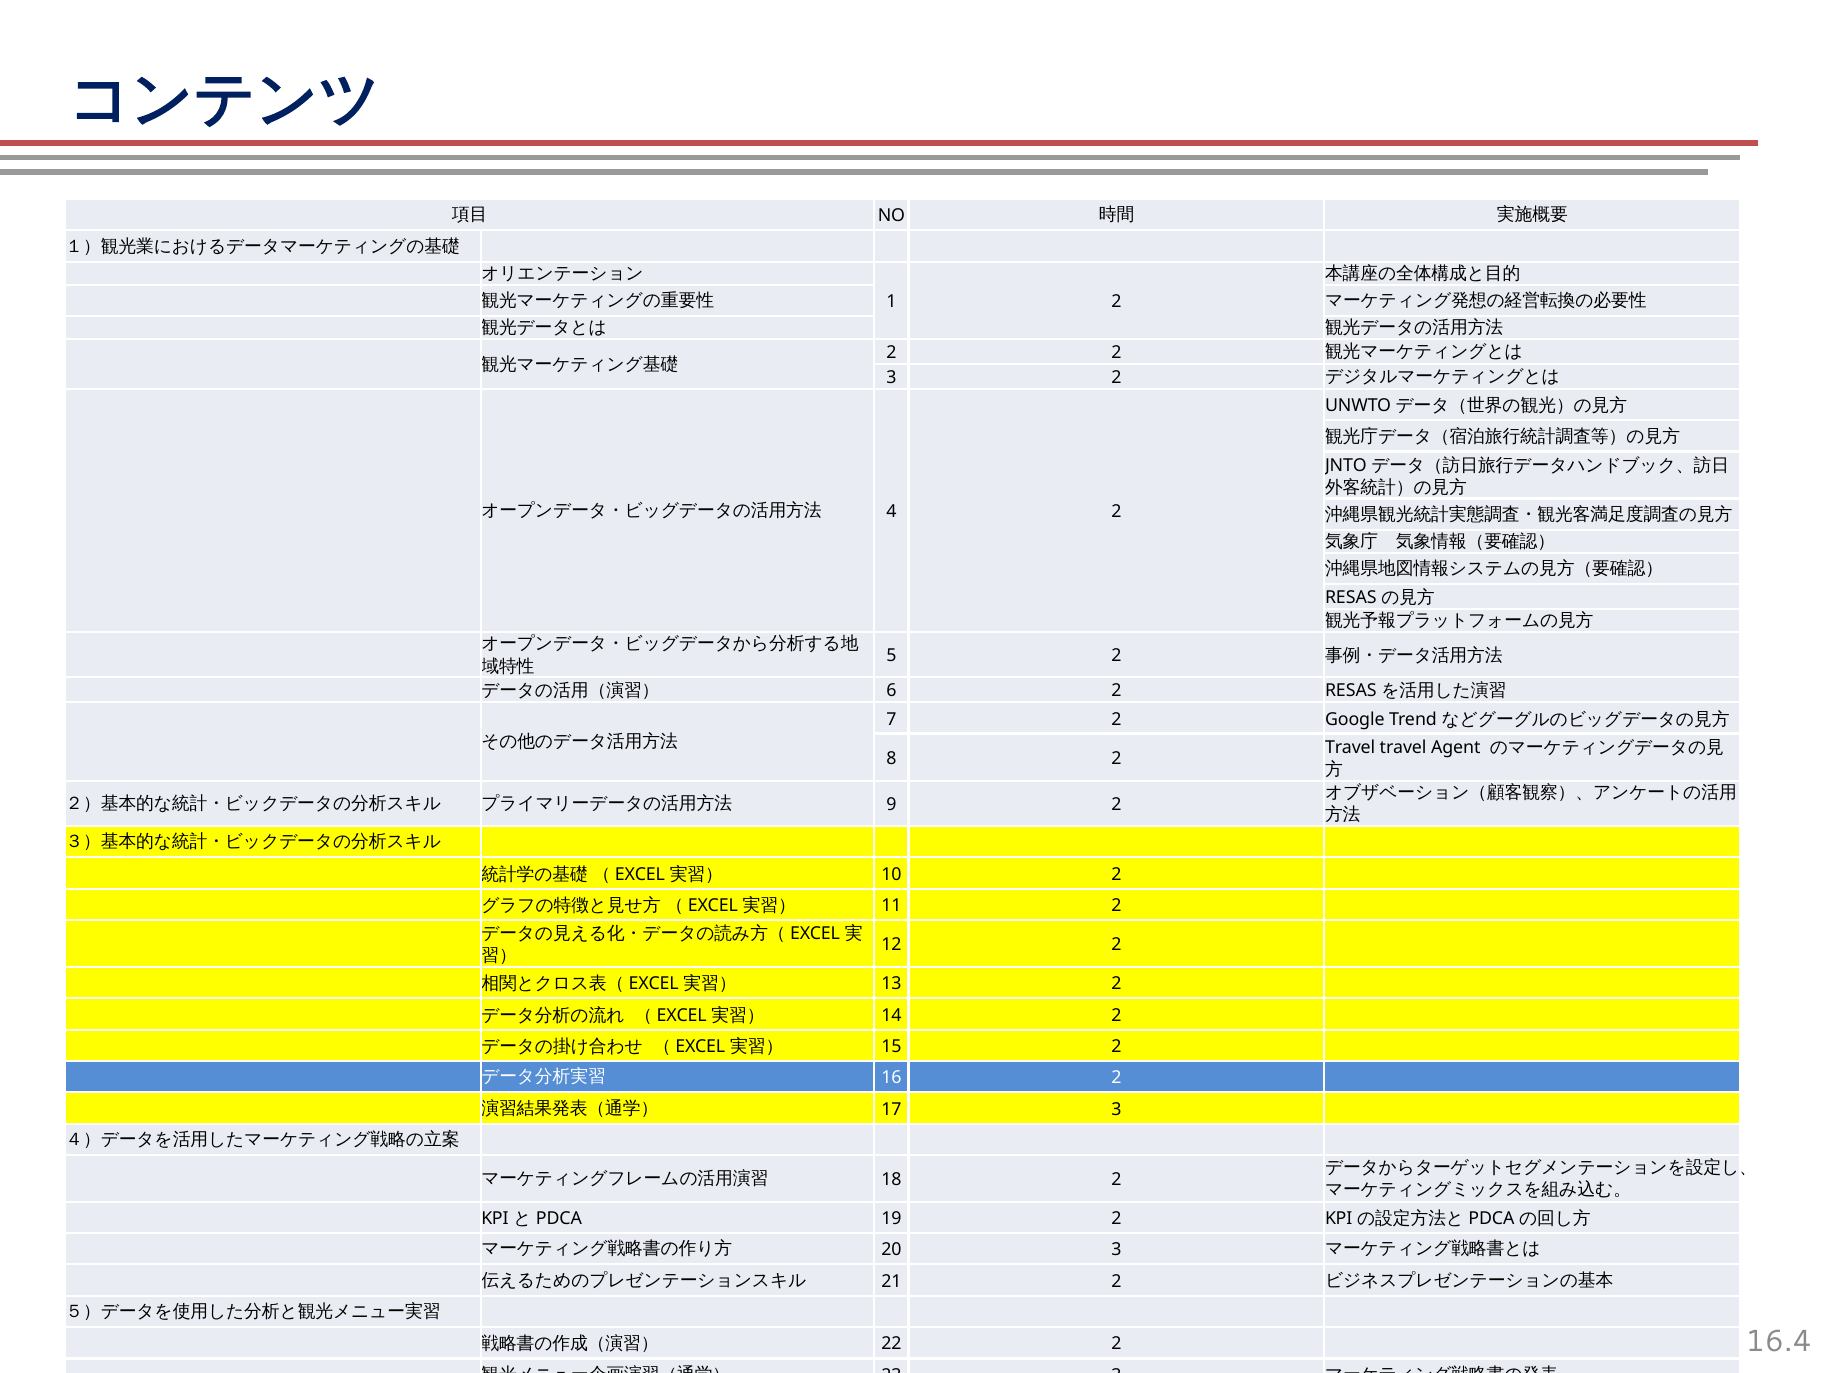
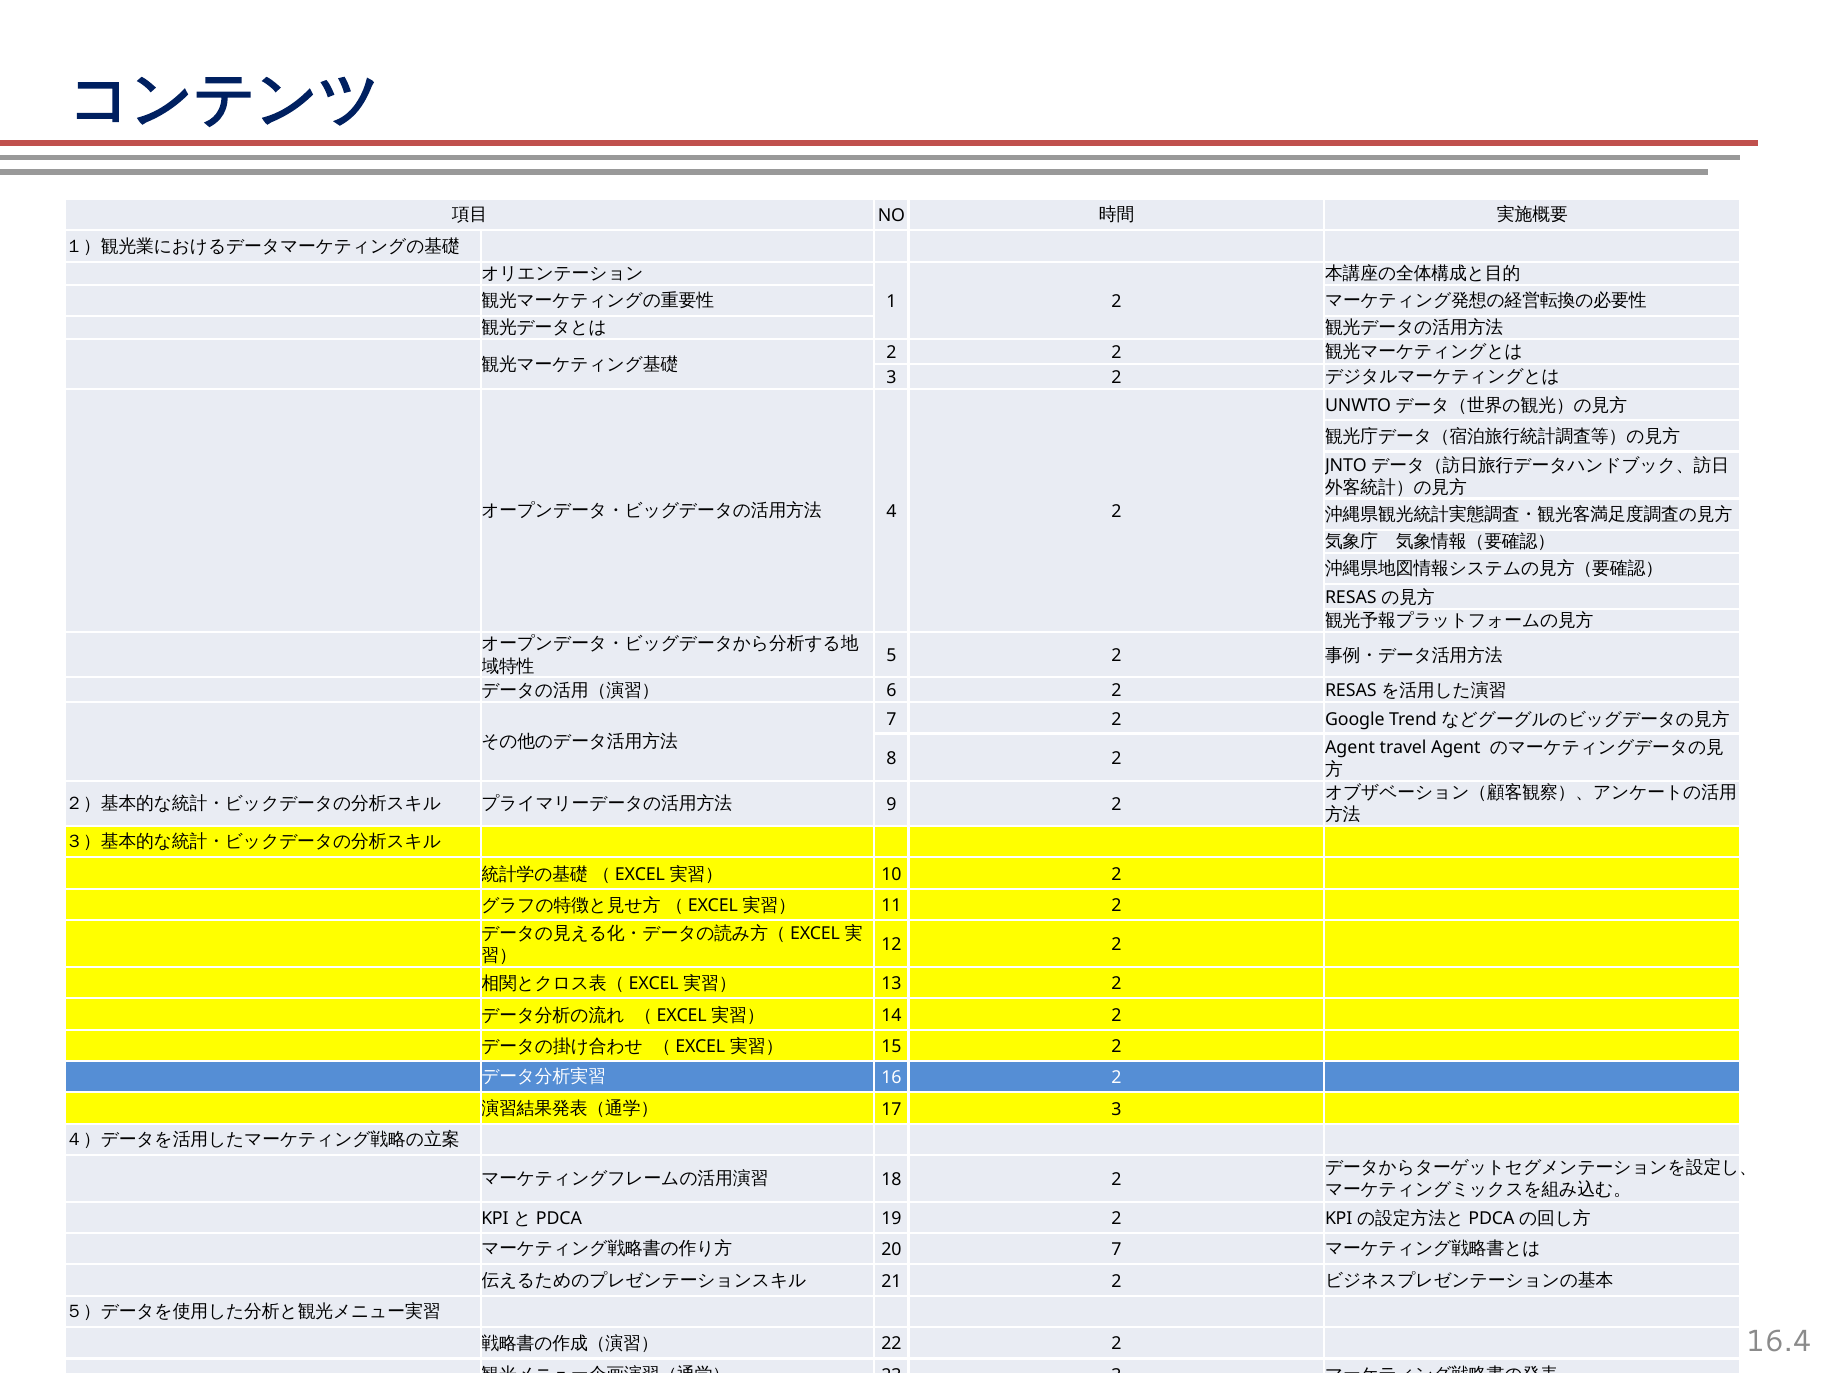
Travel: Travel -> Agent (1350, 747)
20 3: 3 -> 7 (1116, 1250)
